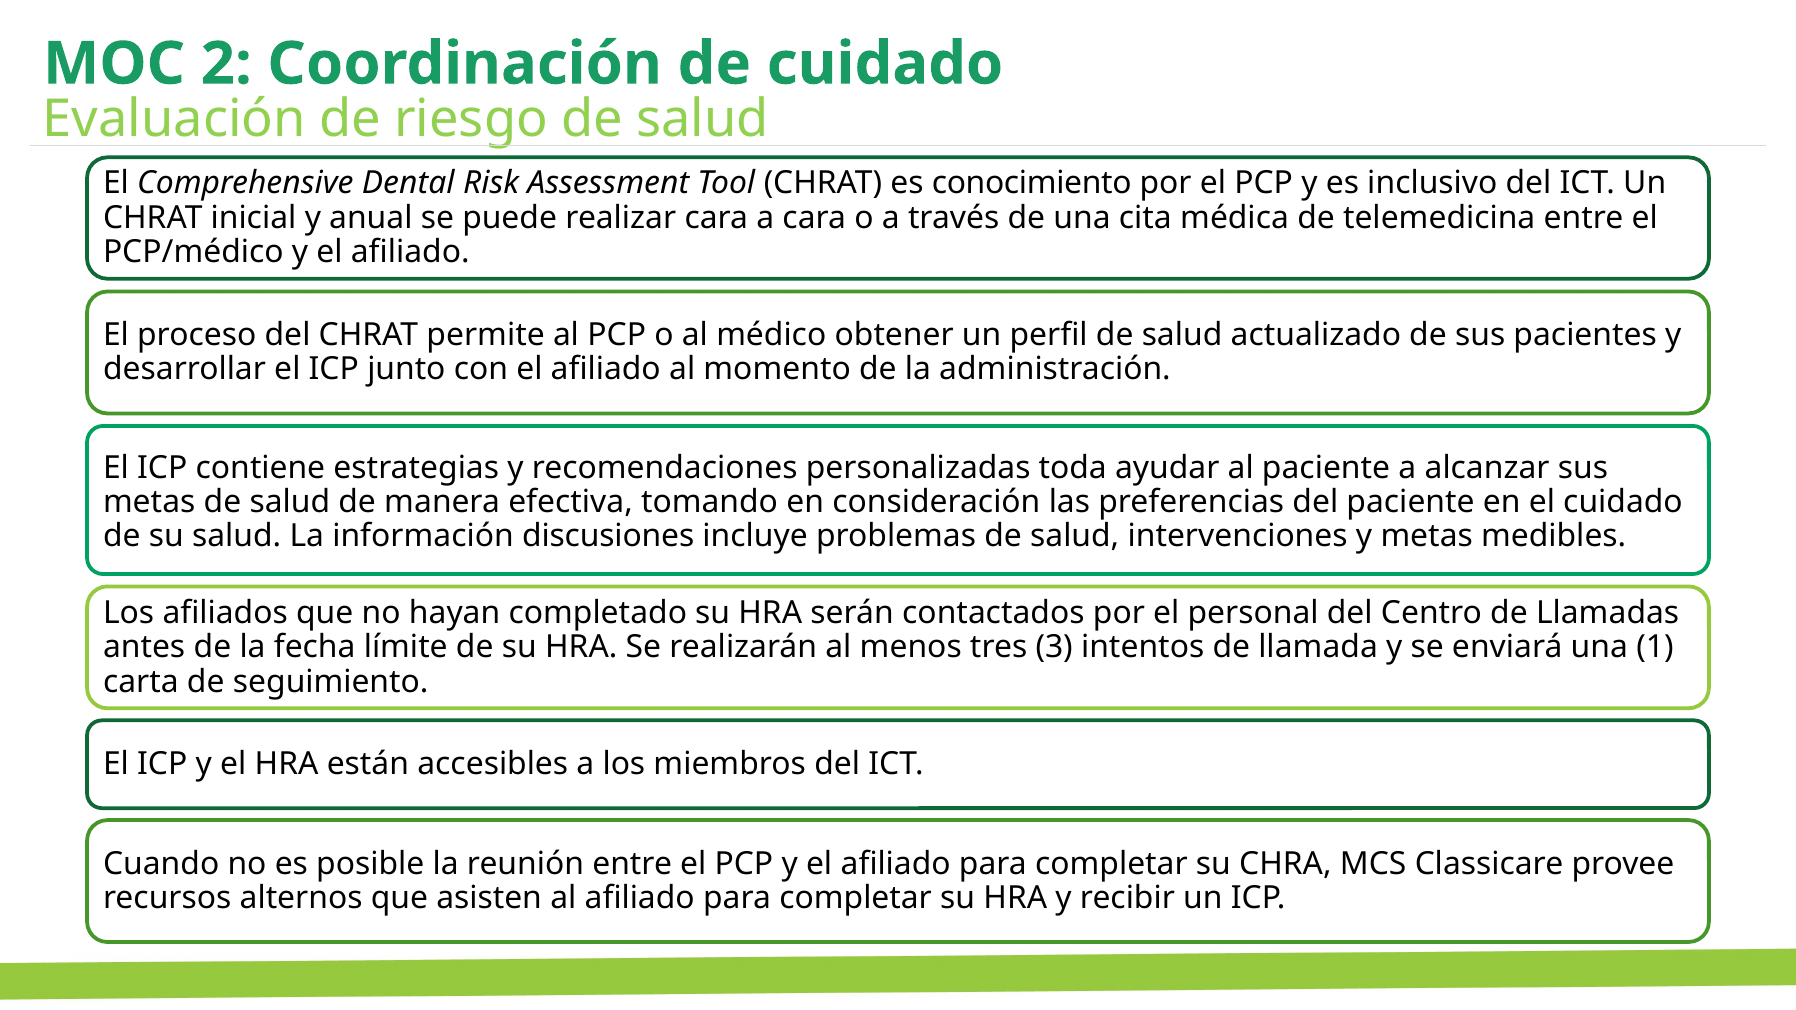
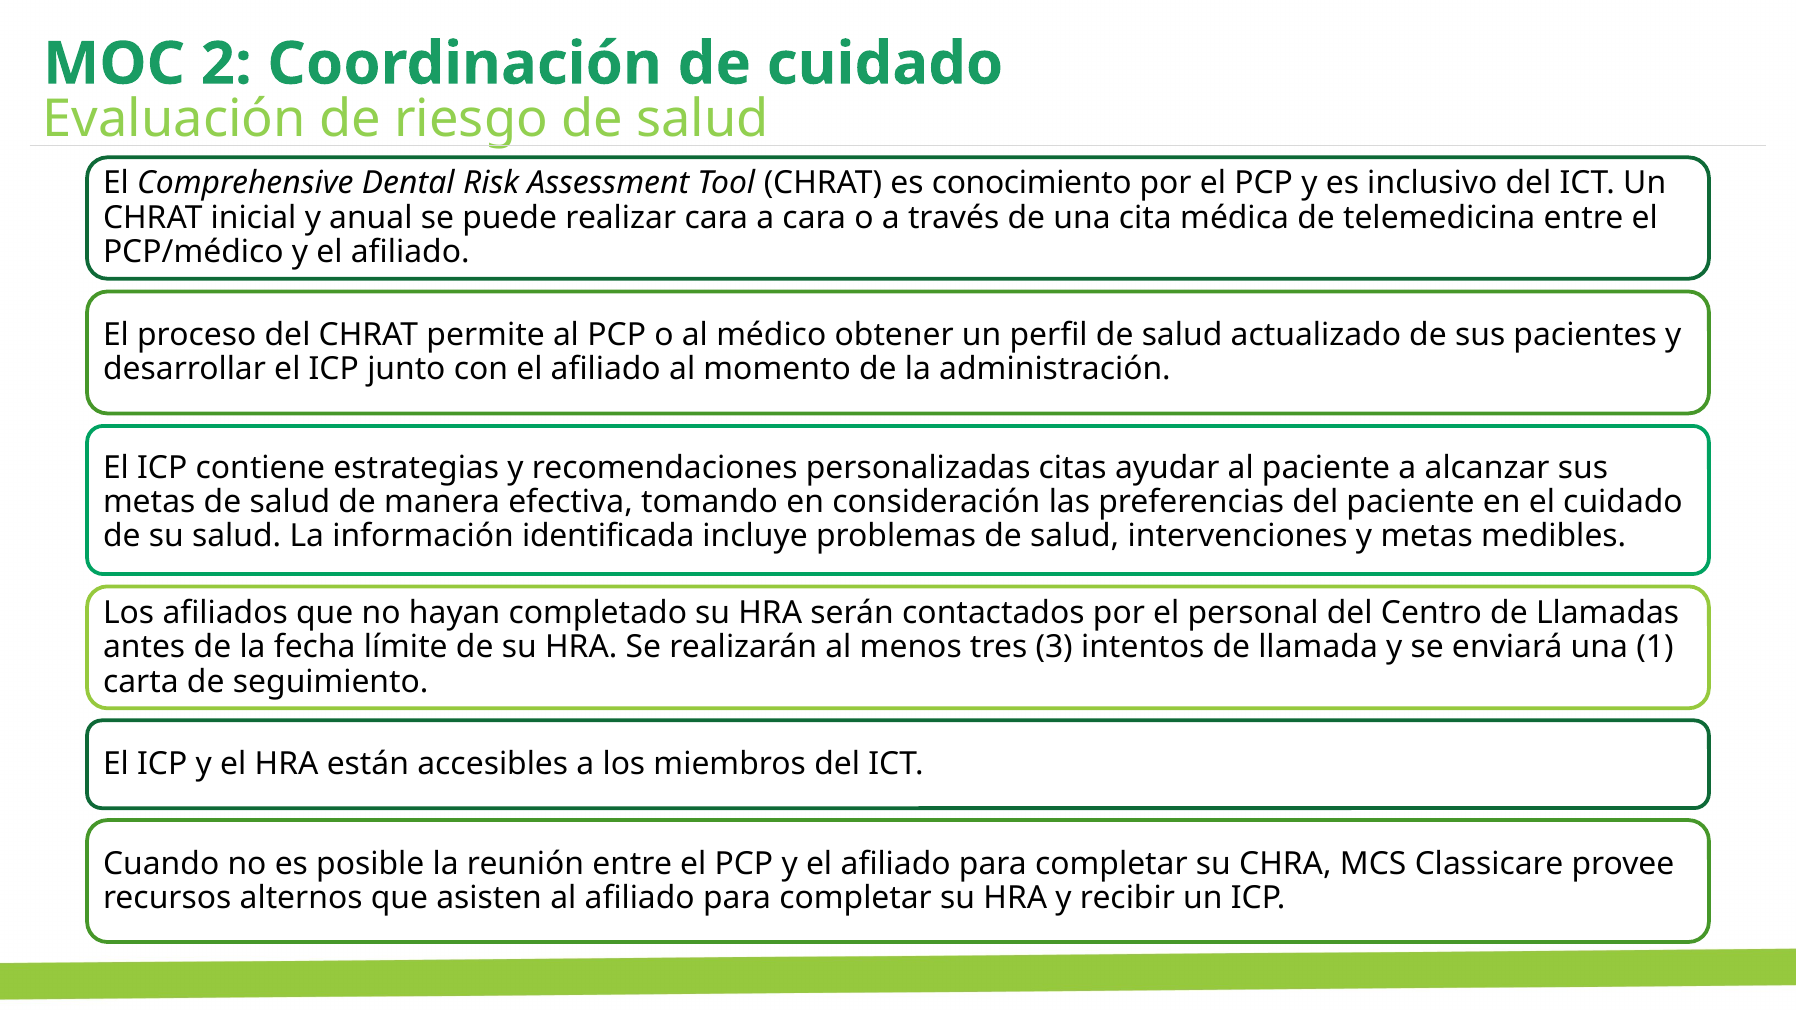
toda: toda -> citas (1073, 468)
discusiones: discusiones -> identificada (608, 536)
